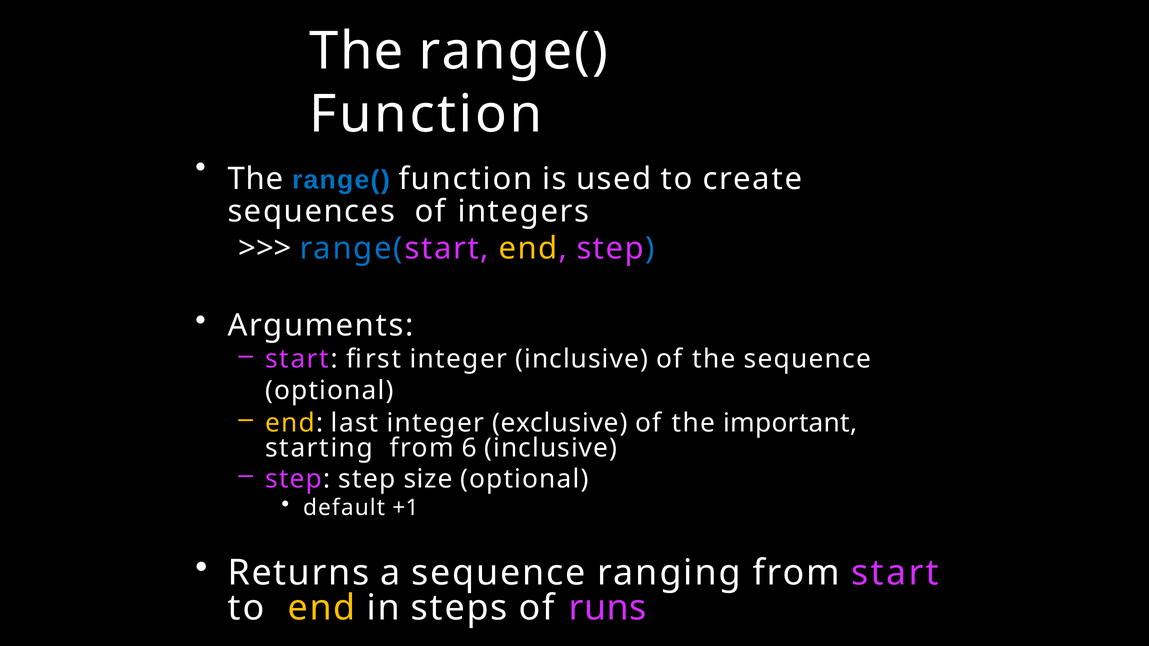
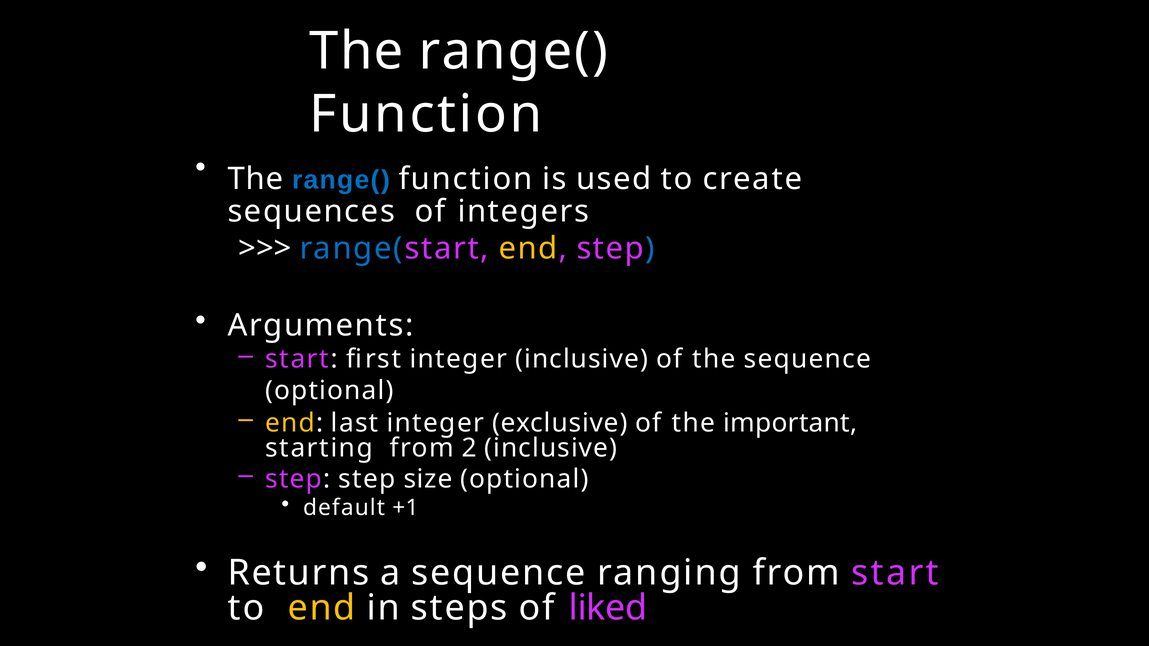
6: 6 -> 2 (469, 448)
runs: runs -> liked (608, 608)
